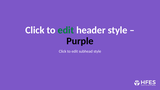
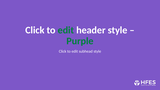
Purple colour: black -> green (80, 41)
